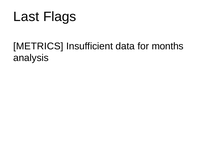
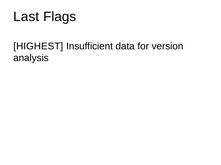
METRICS: METRICS -> HIGHEST (38, 46)
months: months -> version (168, 46)
